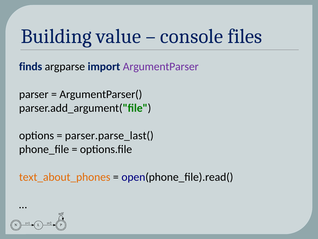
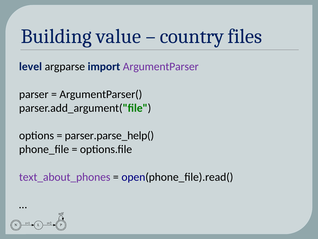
console: console -> country (192, 36)
finds: finds -> level (31, 67)
parser.parse_last(: parser.parse_last( -> parser.parse_help( (109, 135)
text_about_phones colour: orange -> purple (65, 177)
